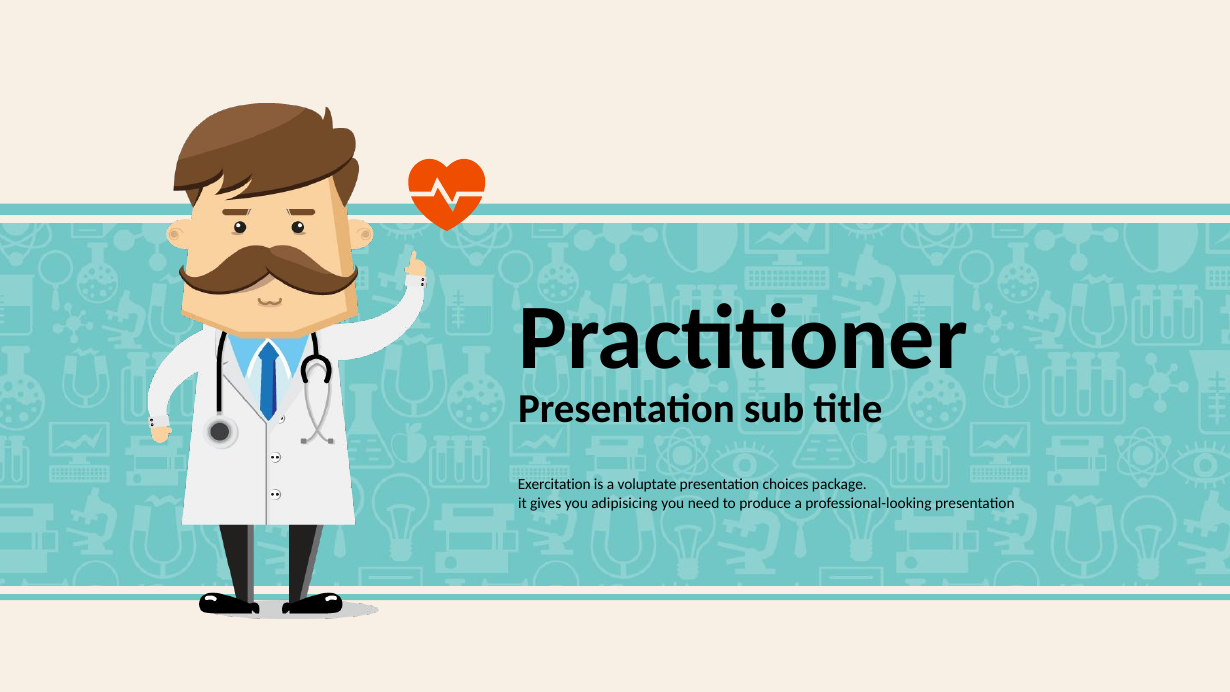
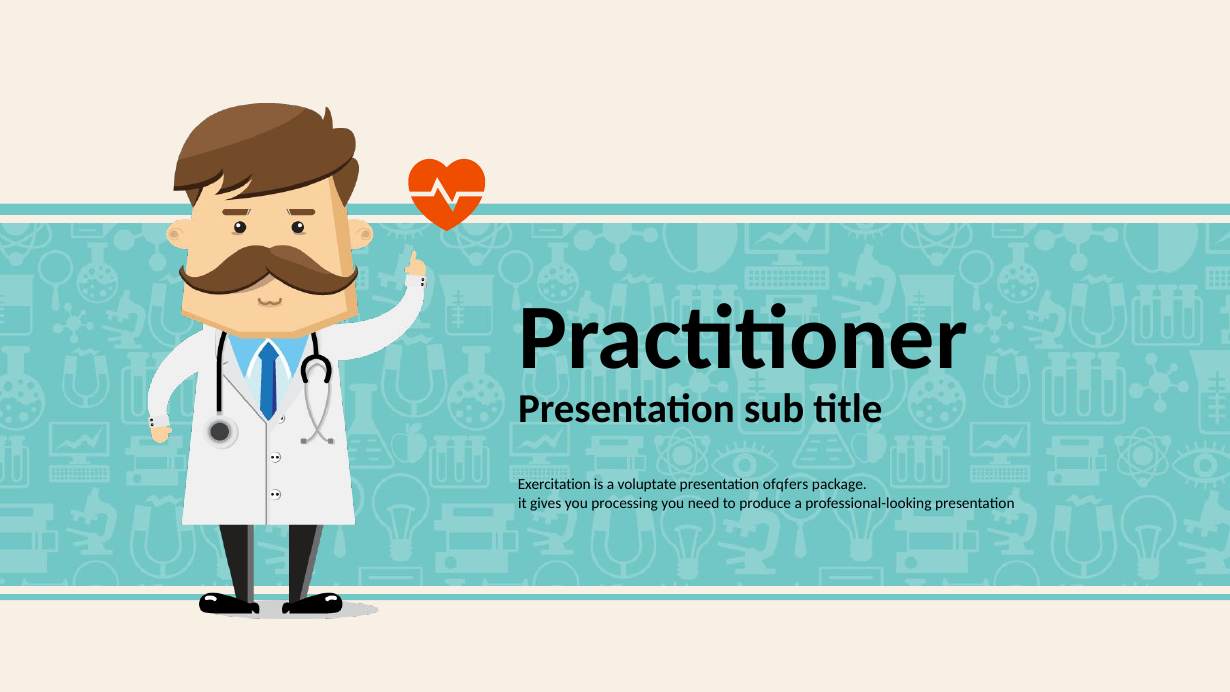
choices: choices -> ofqfers (786, 485)
adipisicing: adipisicing -> processing (625, 503)
